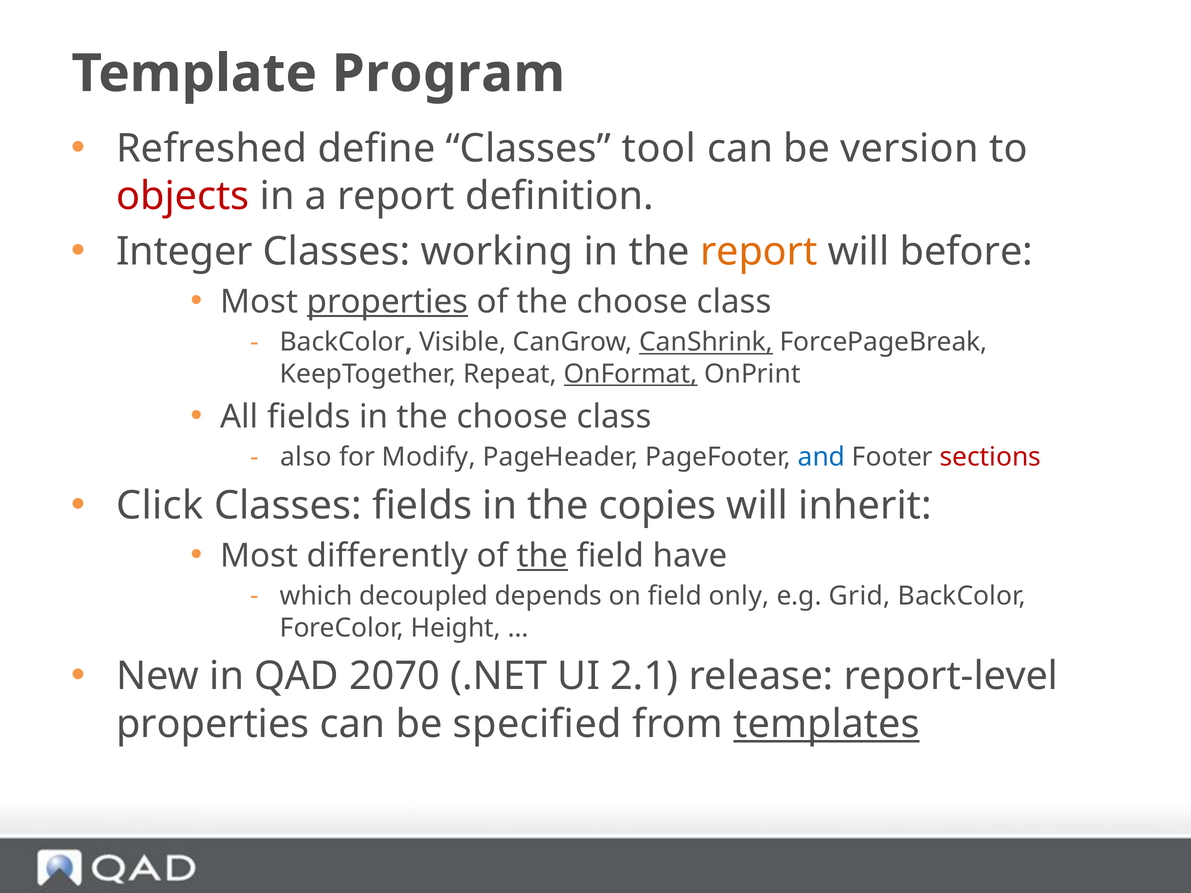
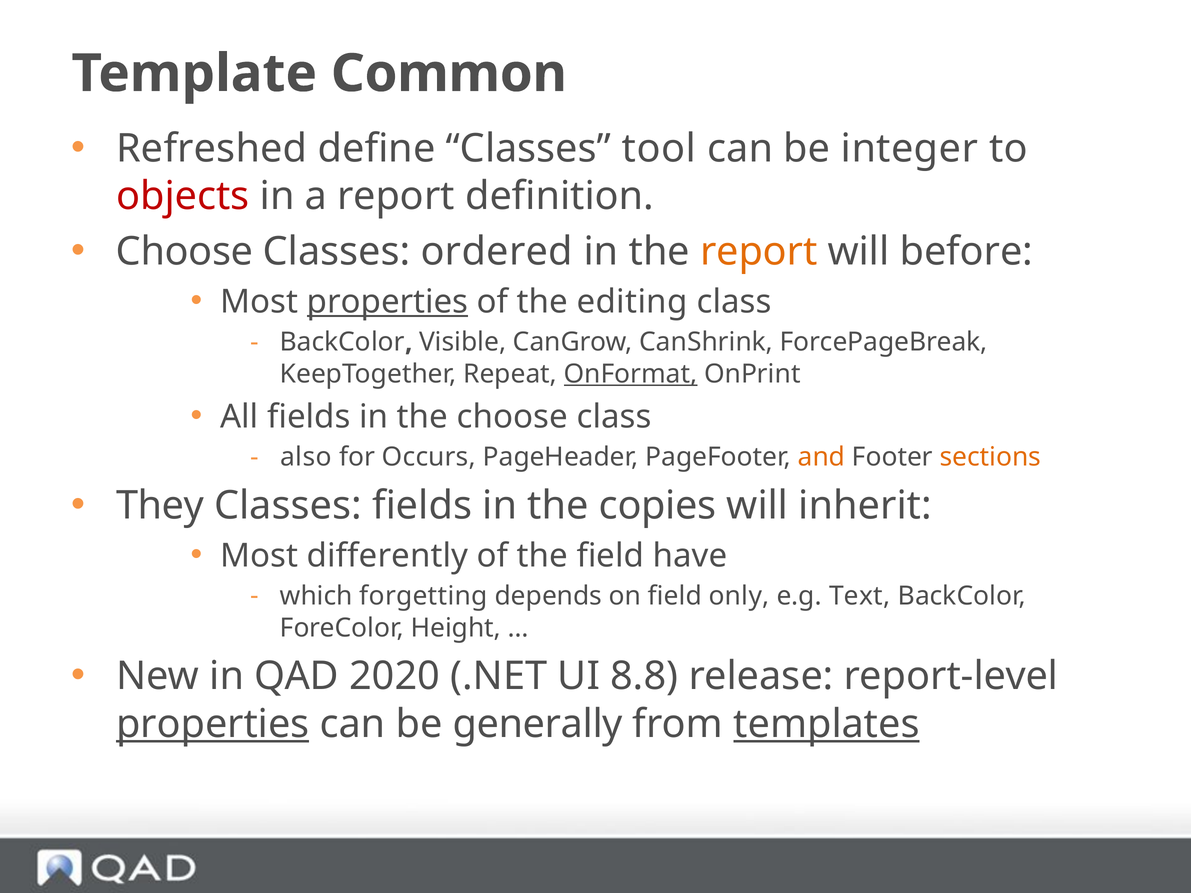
Program: Program -> Common (449, 74)
version: version -> integer (909, 149)
Integer: Integer -> Choose (184, 252)
working: working -> ordered (497, 252)
of the choose: choose -> editing (632, 302)
CanShrink underline: present -> none (706, 342)
Modify: Modify -> Occurs (429, 457)
and colour: blue -> orange (822, 457)
sections colour: red -> orange (990, 457)
Click: Click -> They (160, 506)
the underline: present -> none (542, 556)
decoupled: decoupled -> forgetting (424, 596)
Grid: Grid -> Text (860, 596)
2070: 2070 -> 2020 (395, 677)
2.1: 2.1 -> 8.8 (644, 677)
properties underline: none -> present (213, 724)
specified: specified -> generally (538, 724)
